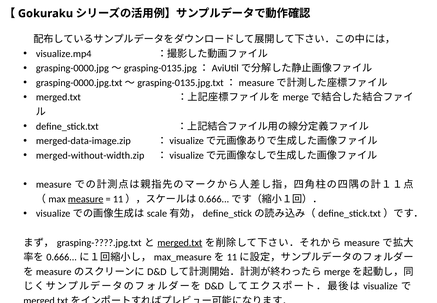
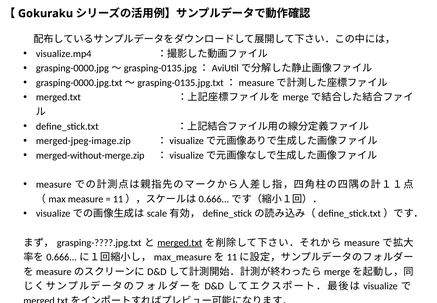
merged-data-image.zip: merged-data-image.zip -> merged-jpeg-image.zip (83, 141)
merged-without-width.zip: merged-without-width.zip -> merged-without-merge.zip (90, 155)
measure underline: present -> none (86, 199)
